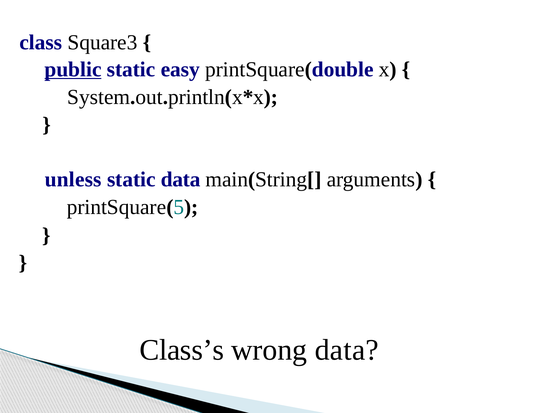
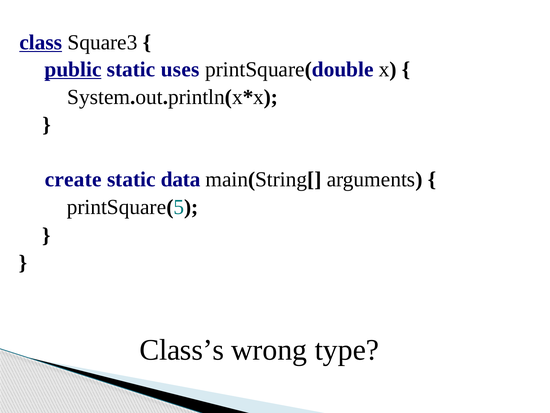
class underline: none -> present (41, 42)
easy: easy -> uses (180, 69)
unless: unless -> create (73, 179)
wrong data: data -> type (347, 349)
